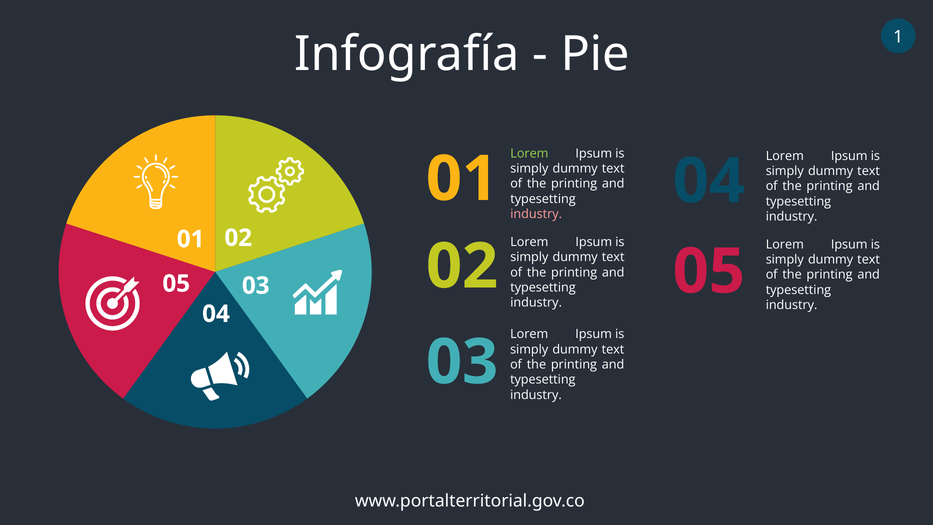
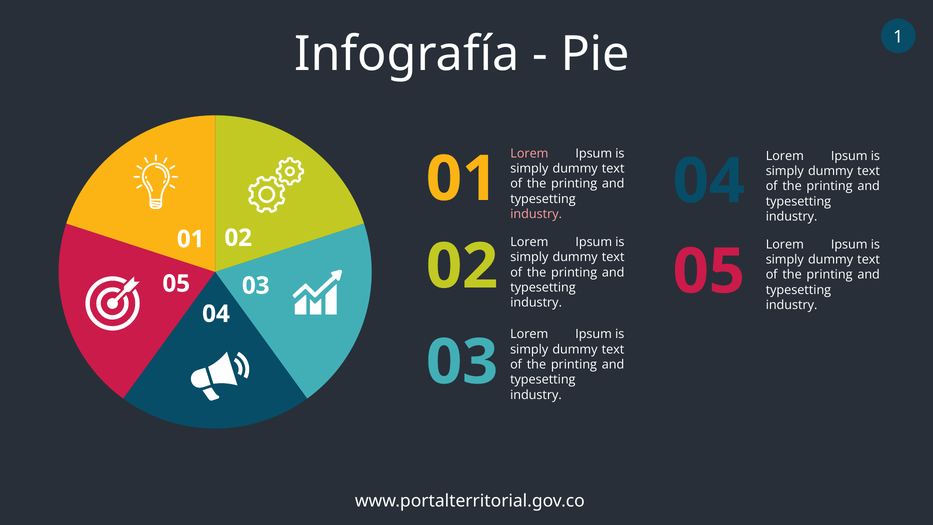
Lorem colour: light green -> pink (529, 153)
